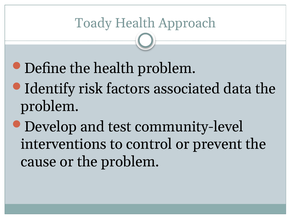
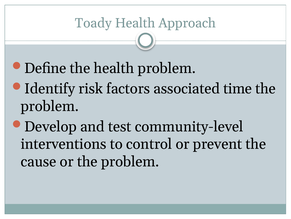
data: data -> time (238, 88)
